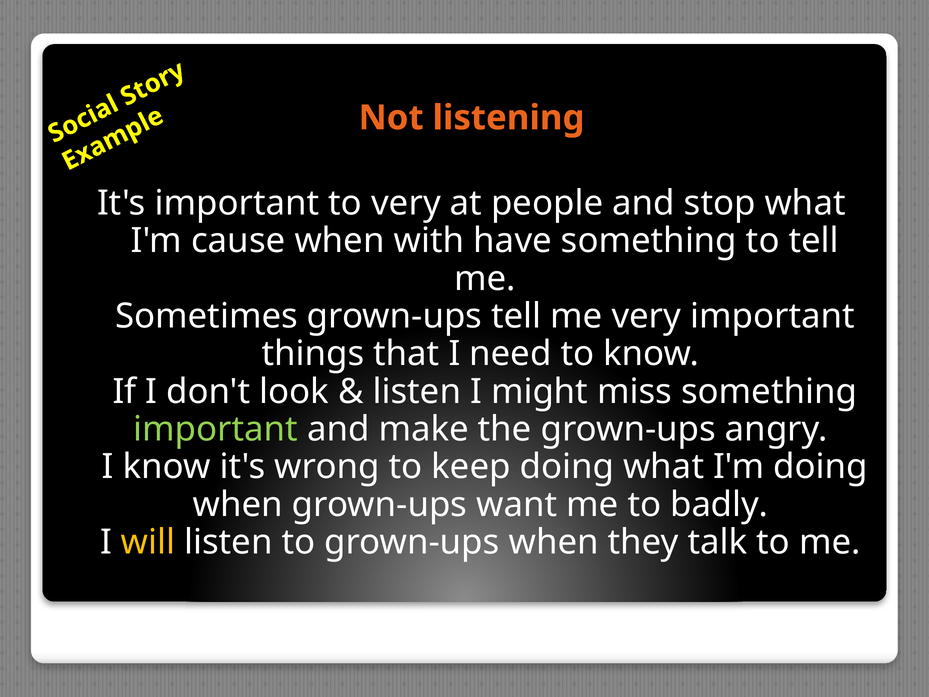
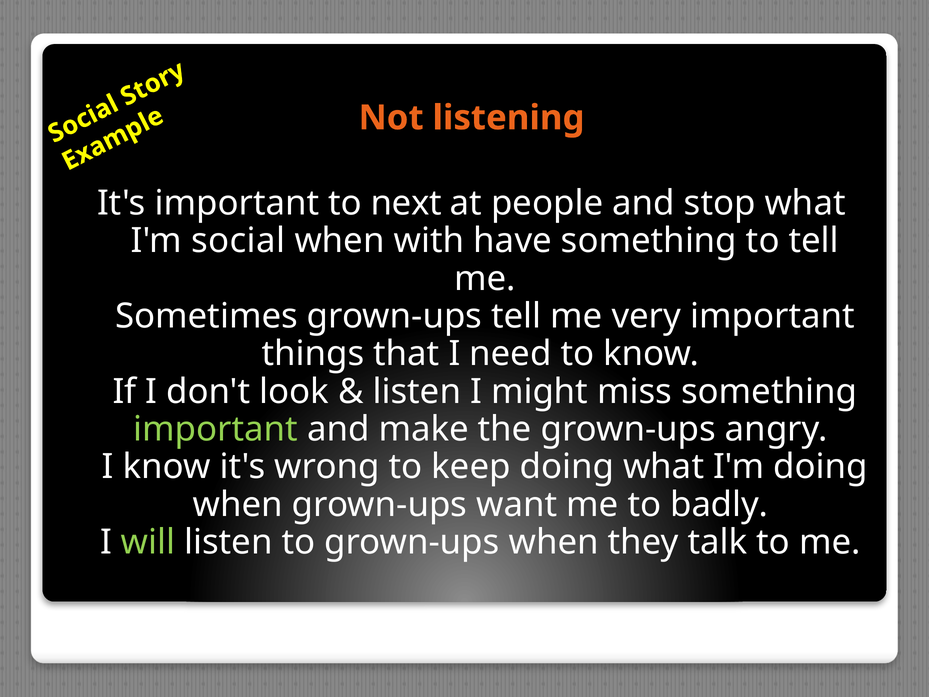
to very: very -> next (406, 203)
cause: cause -> social (238, 241)
will colour: yellow -> light green (148, 542)
